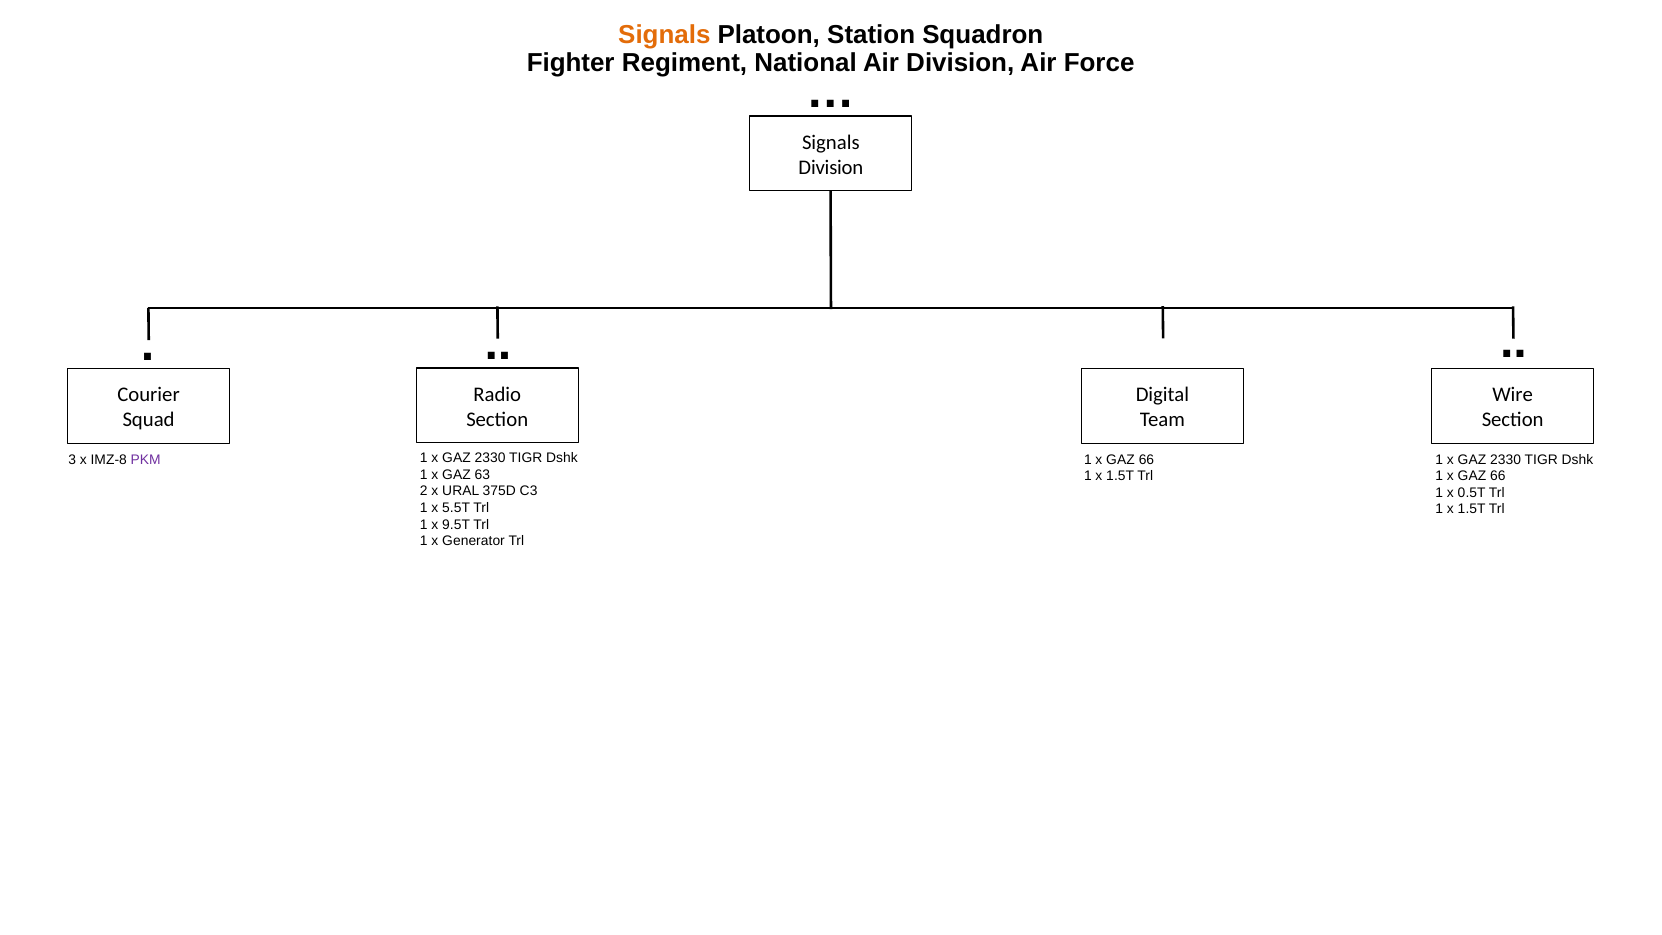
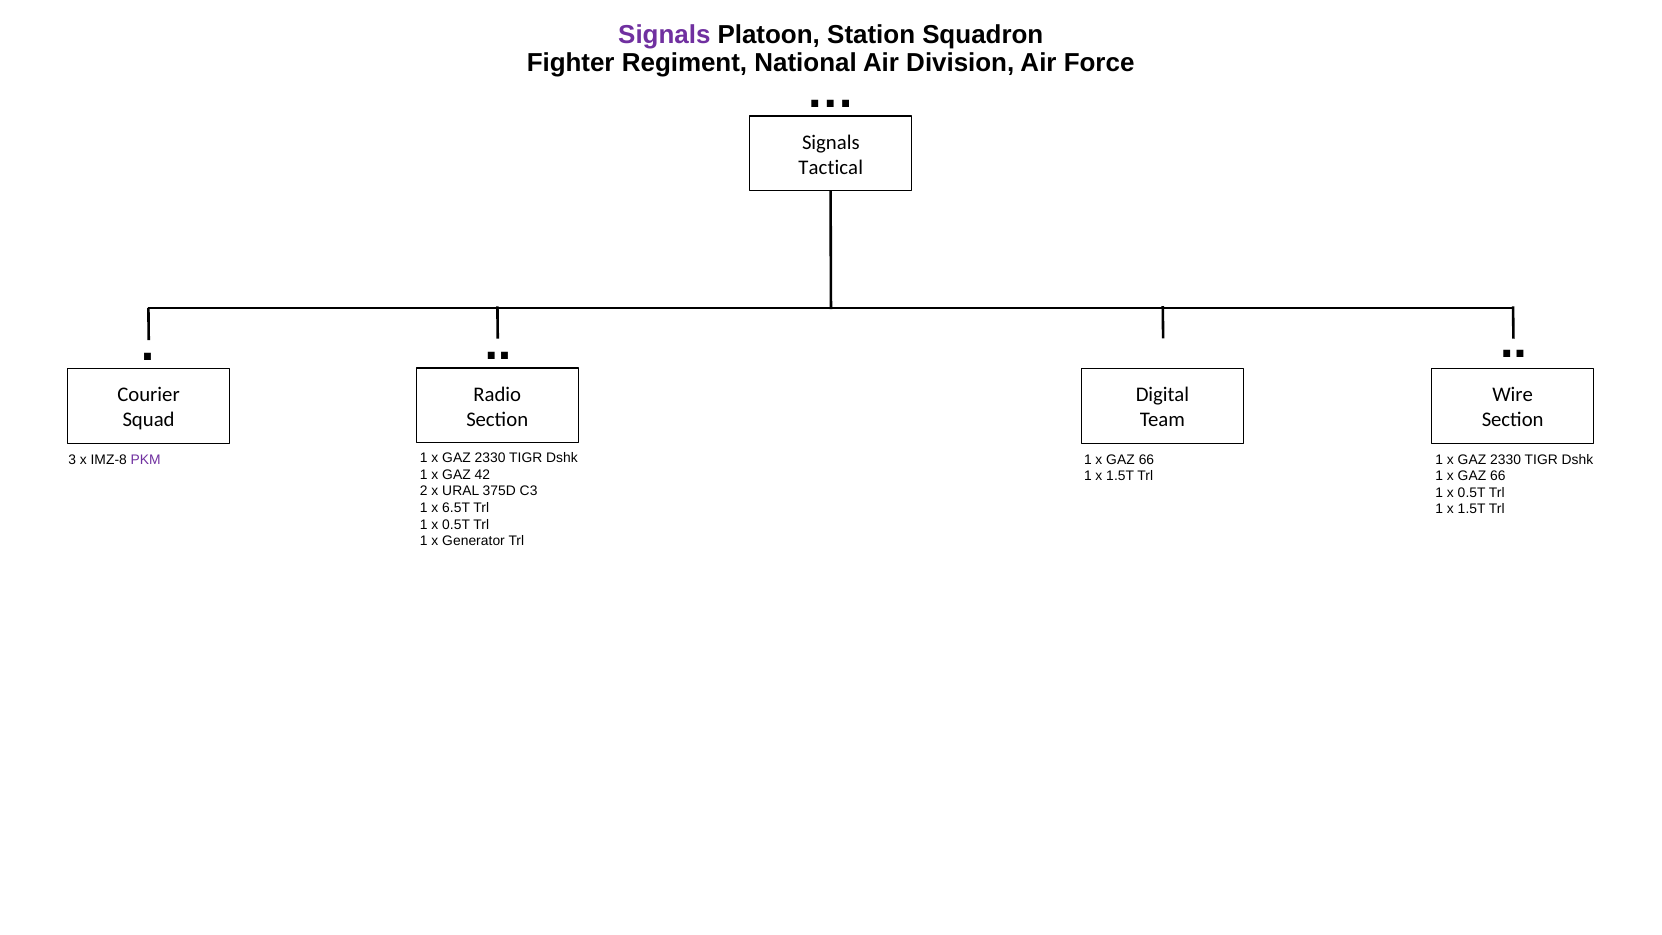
Signals colour: orange -> purple (664, 35)
Division: Division -> Tactical (831, 167)
63: 63 -> 42 (482, 475)
5.5T: 5.5T -> 6.5T (456, 508)
9.5T: 9.5T -> 0.5T (456, 525)
